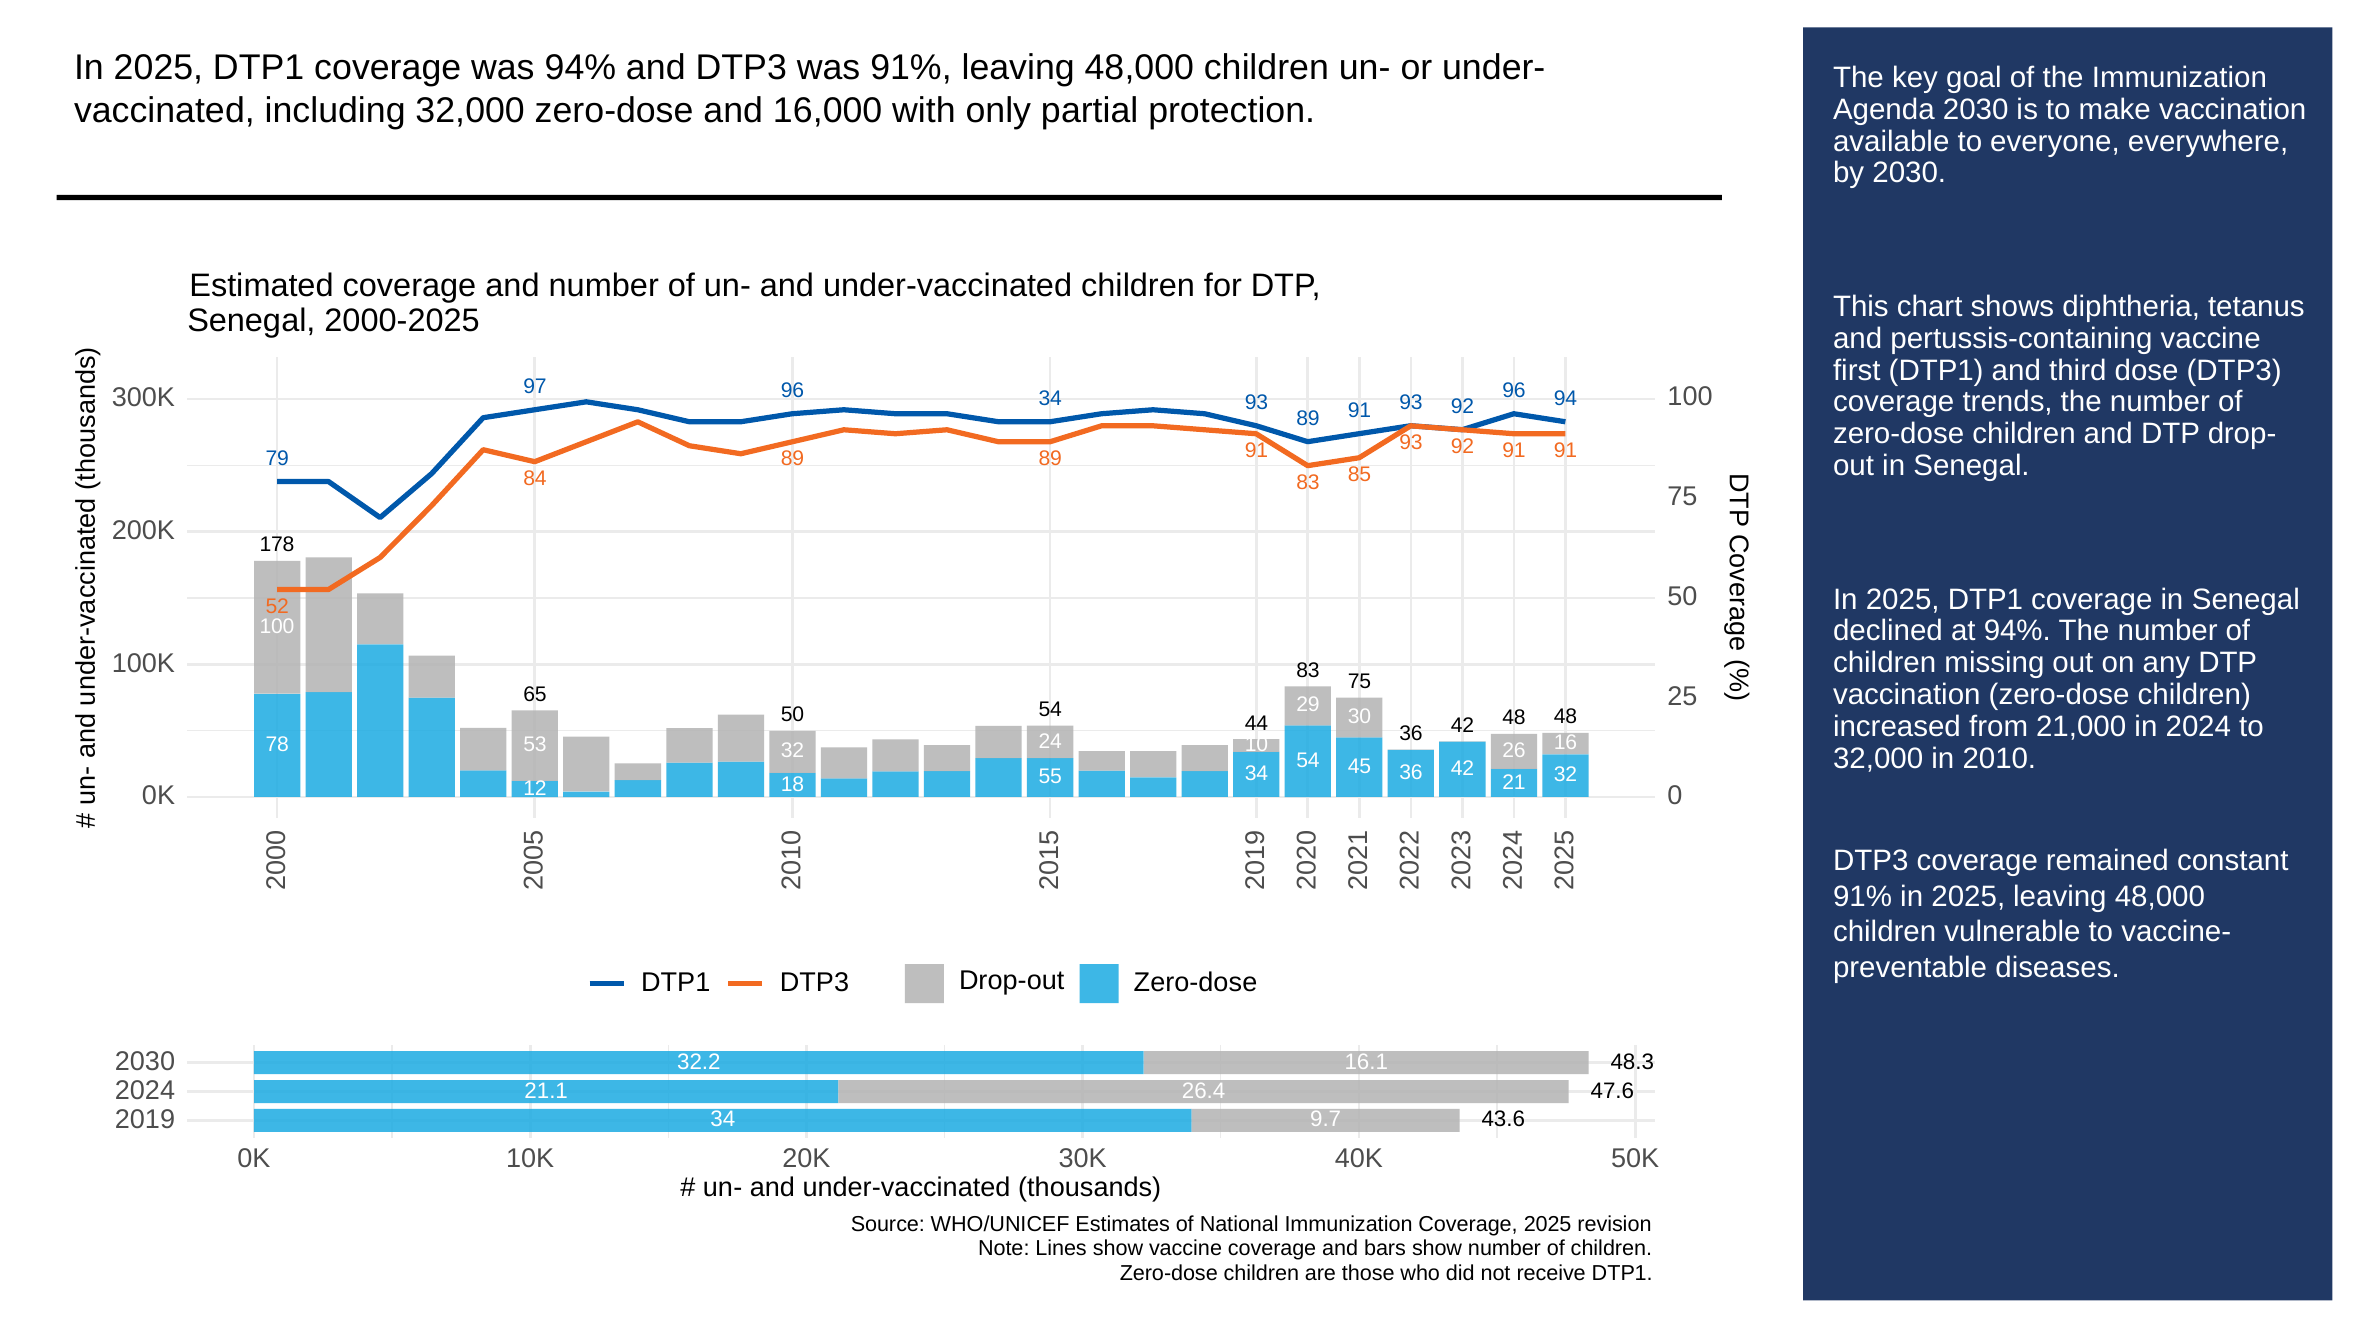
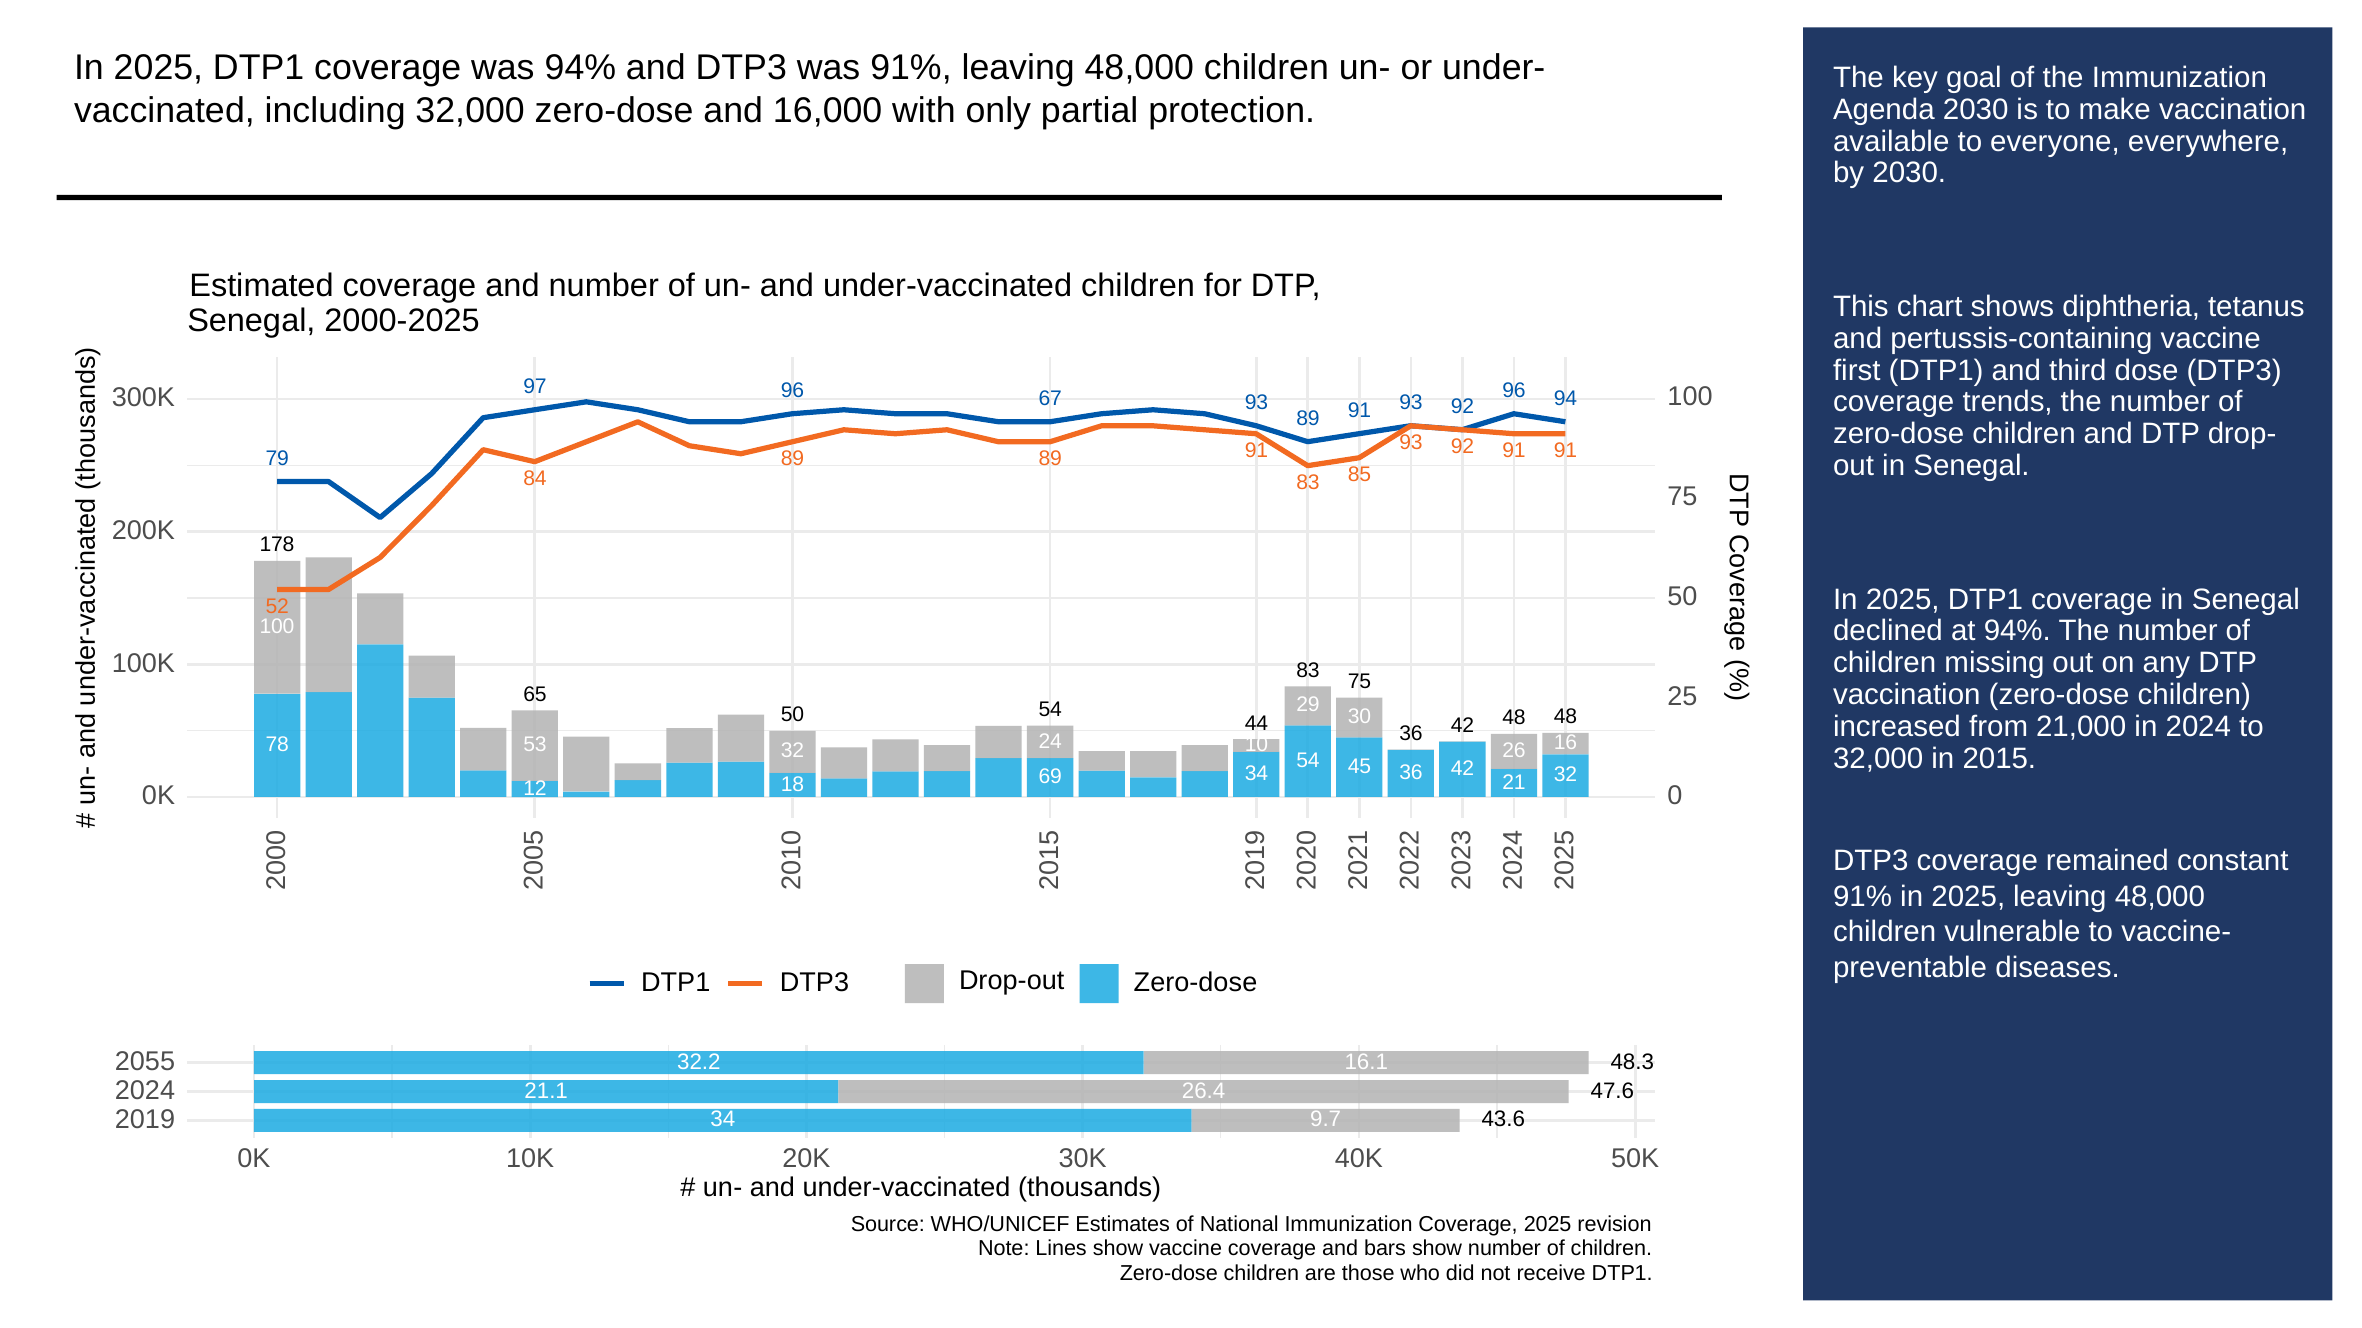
96 34: 34 -> 67 (1050, 399)
2010: 2010 -> 2015 (1999, 759)
55: 55 -> 69 (1050, 777)
2030: 2030 -> 2055 (145, 1062)
